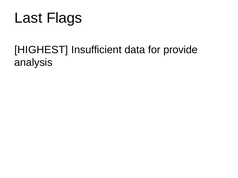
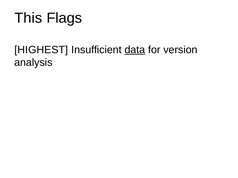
Last: Last -> This (28, 18)
data underline: none -> present (135, 50)
provide: provide -> version (180, 50)
